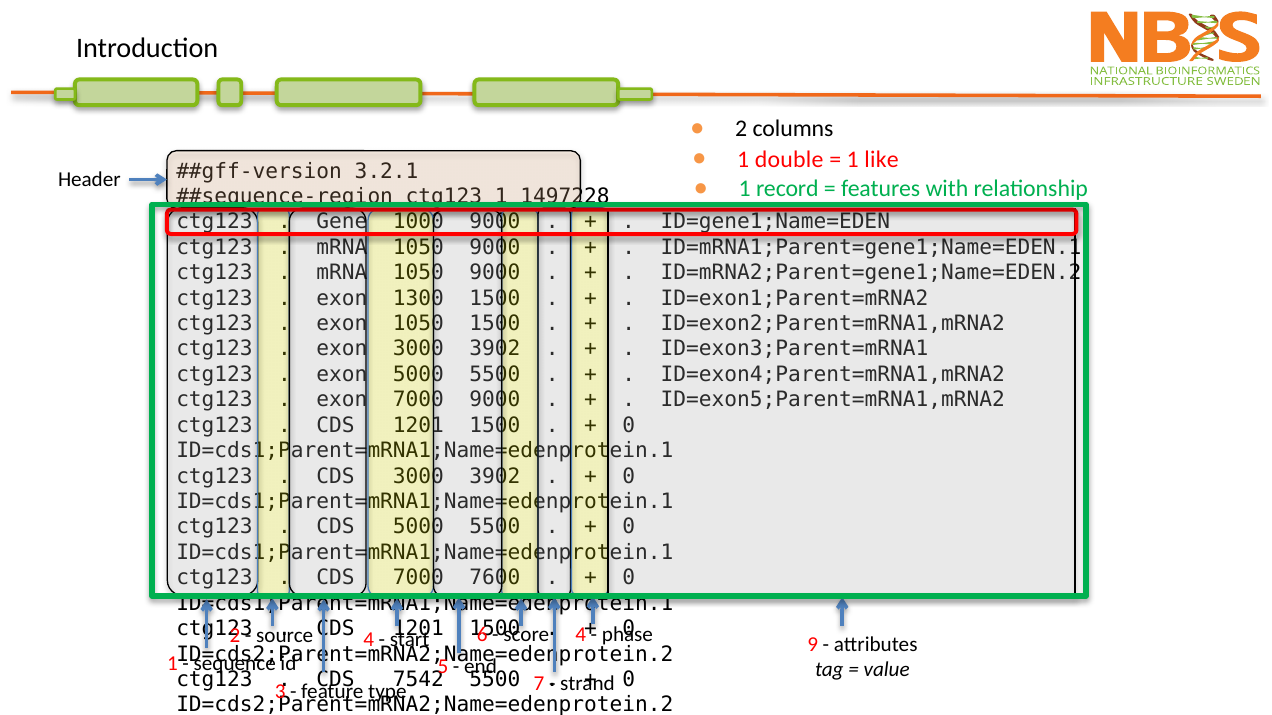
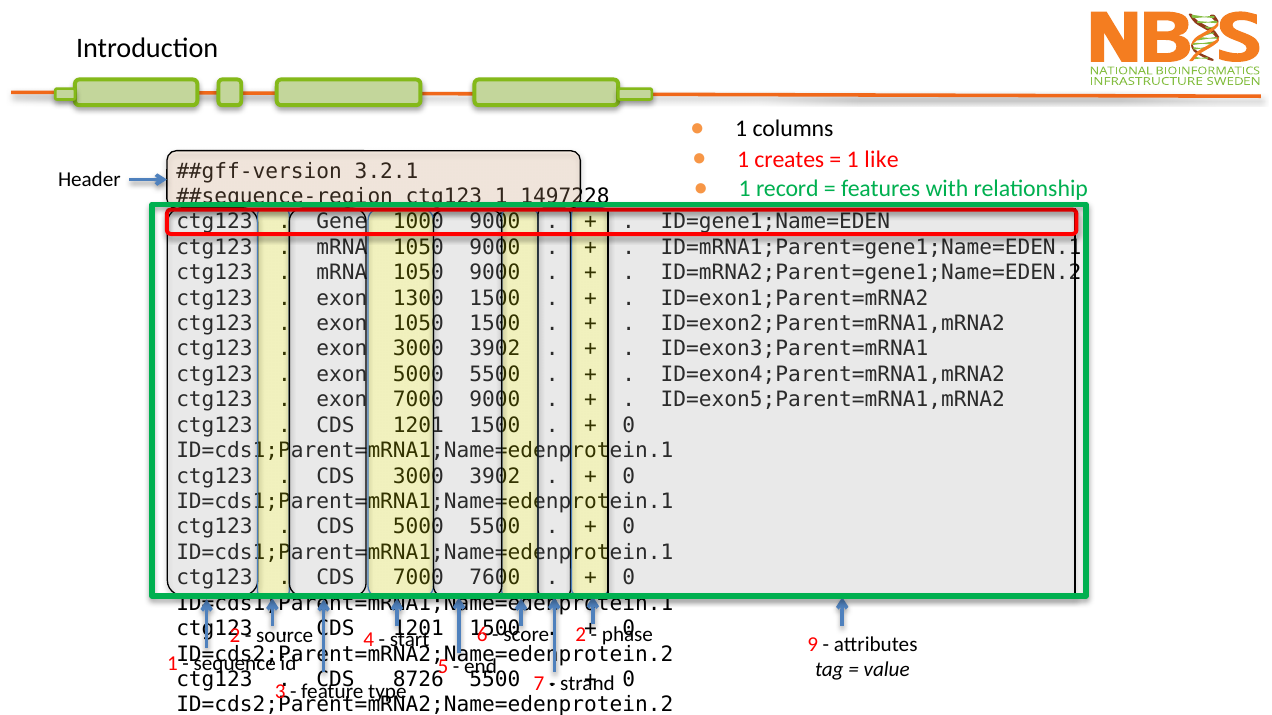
2: 2 -> 1 (741, 129)
double: double -> creates (789, 160)
4: 4 -> 2 (581, 635)
7542: 7542 -> 8726 (418, 680)
